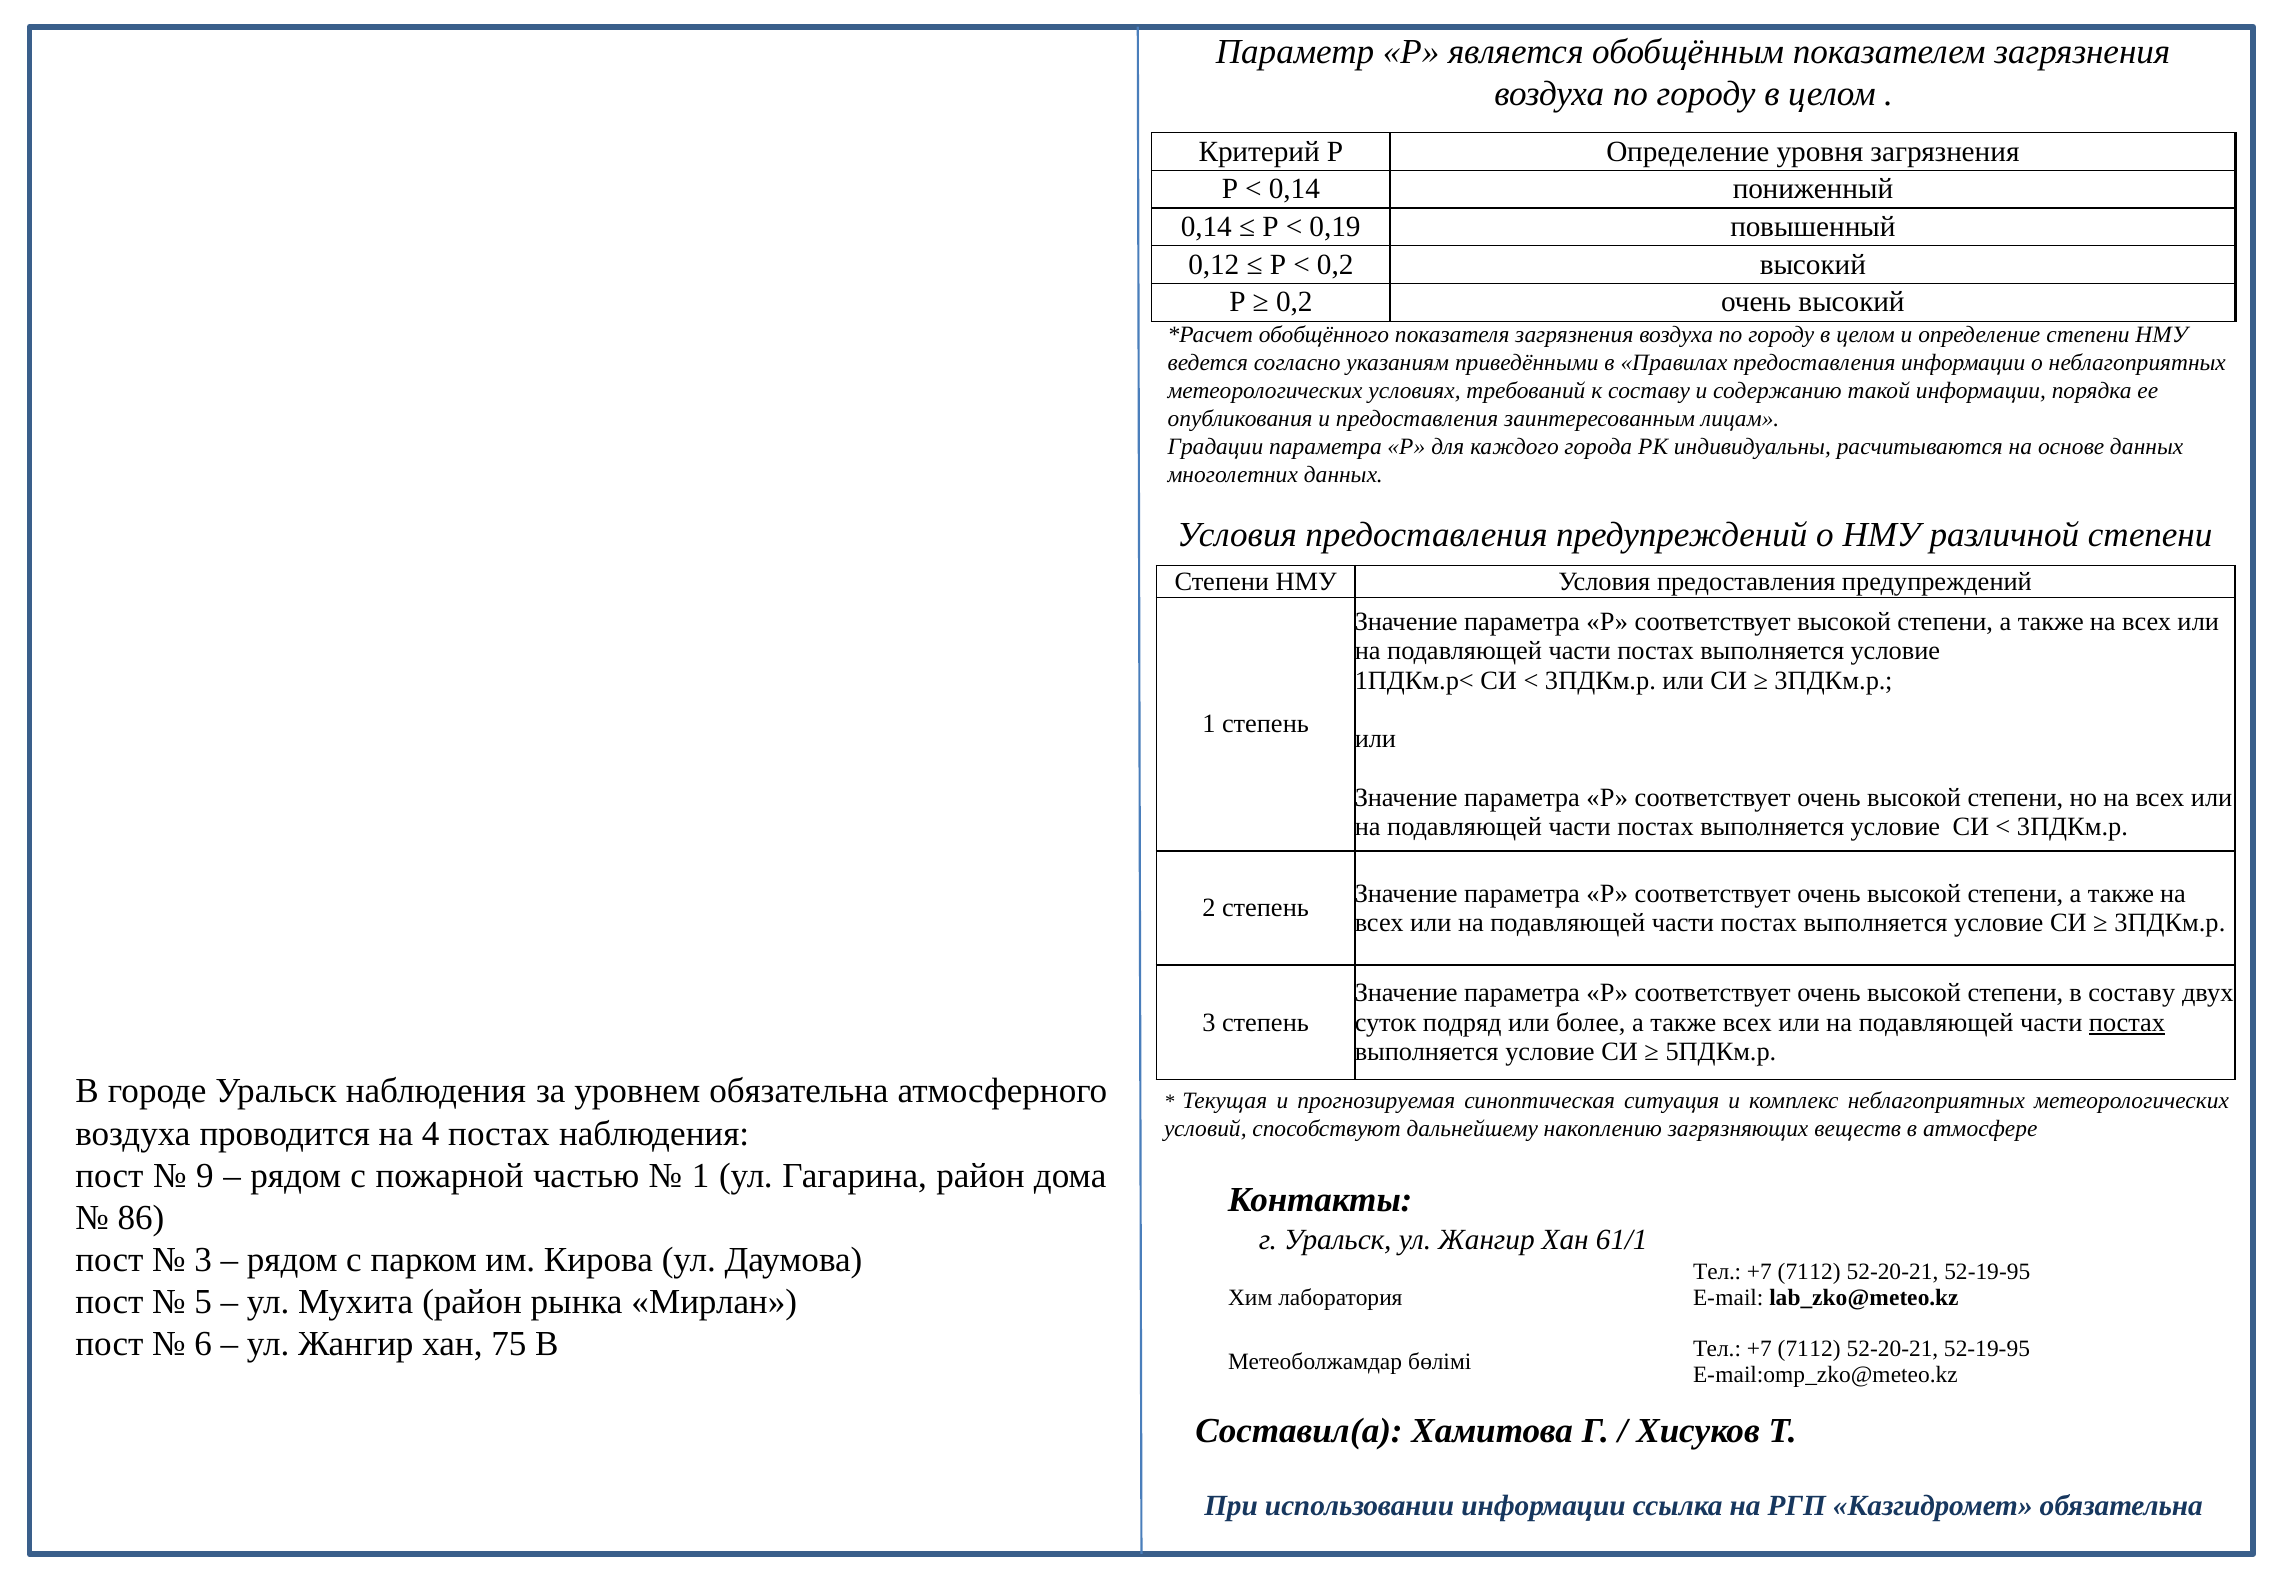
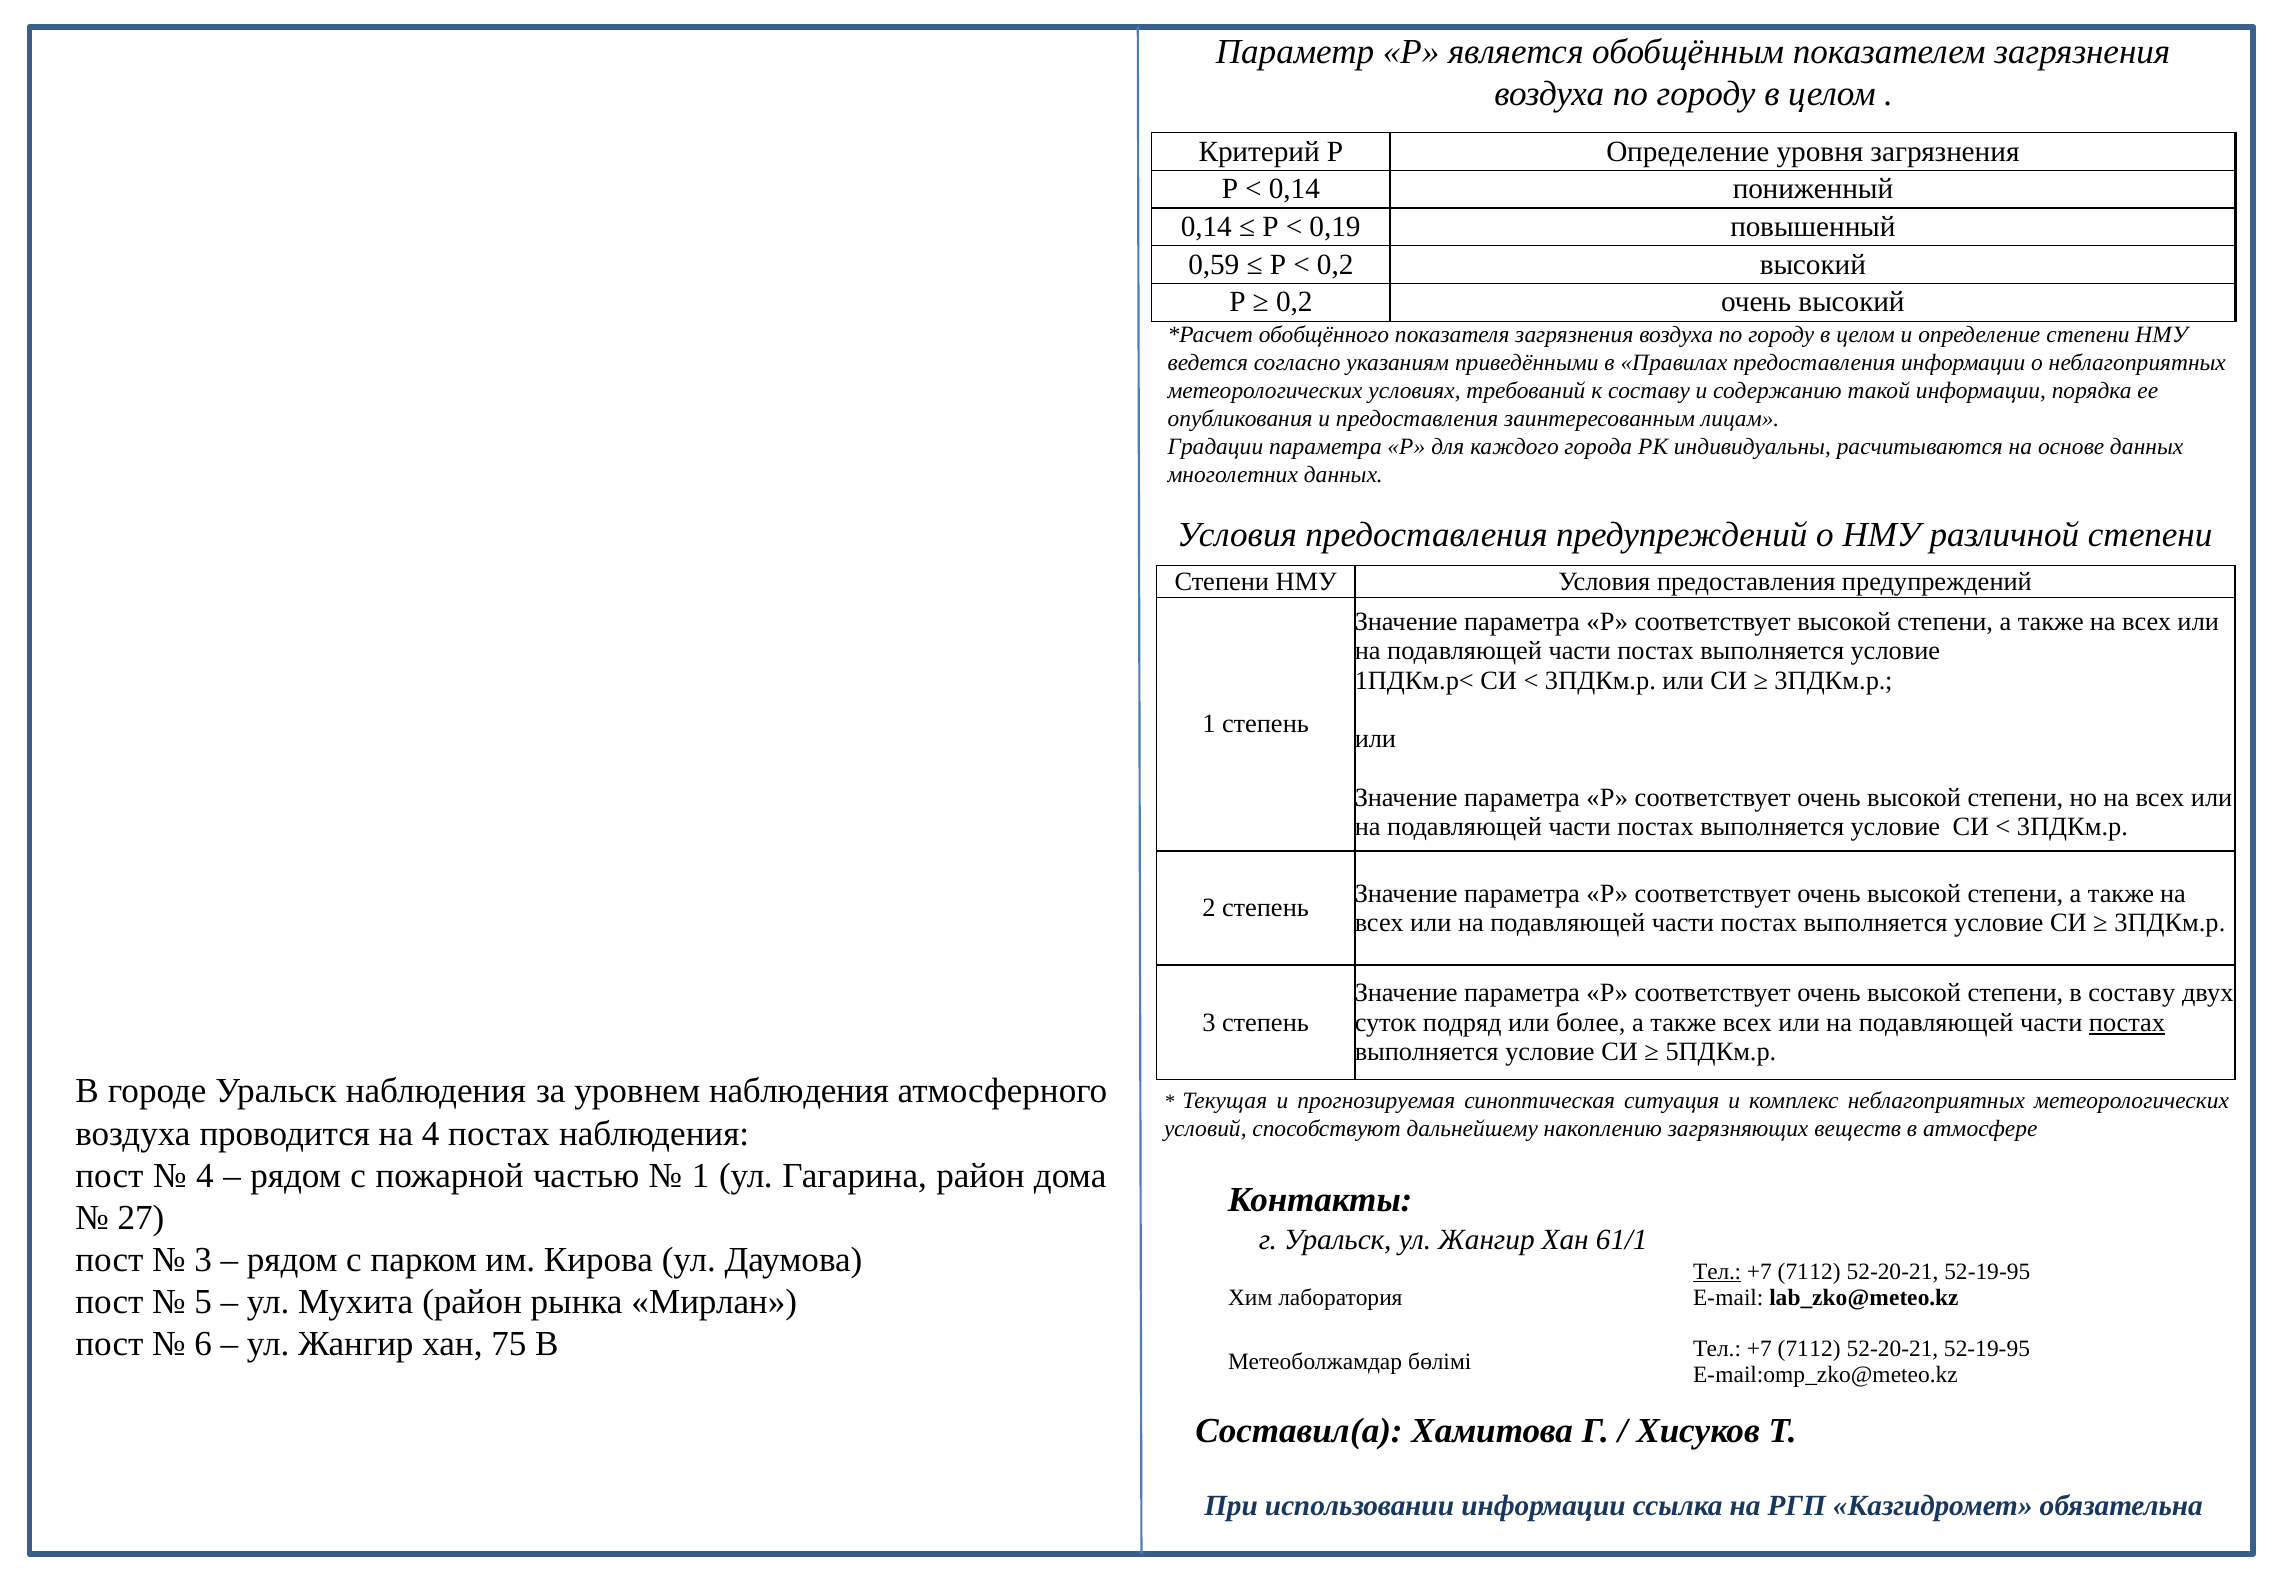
0,12: 0,12 -> 0,59 (1214, 264)
уровнем обязательна: обязательна -> наблюдения (799, 1091)
9: 9 -> 4 (205, 1175)
86: 86 -> 27 (141, 1217)
Тел underline: none -> present (1717, 1271)
